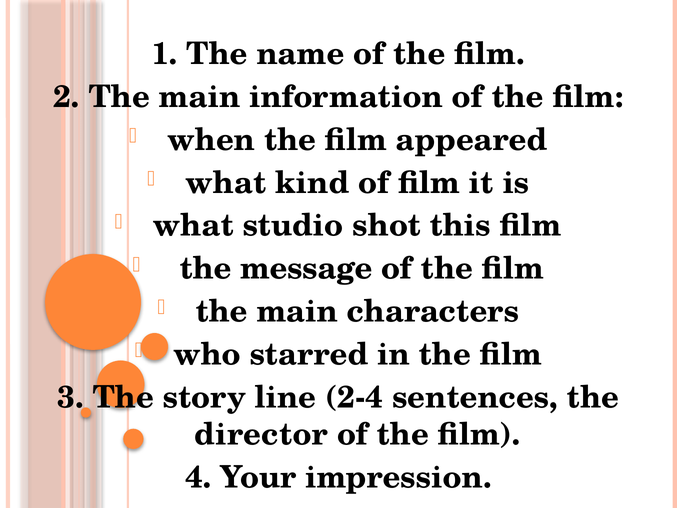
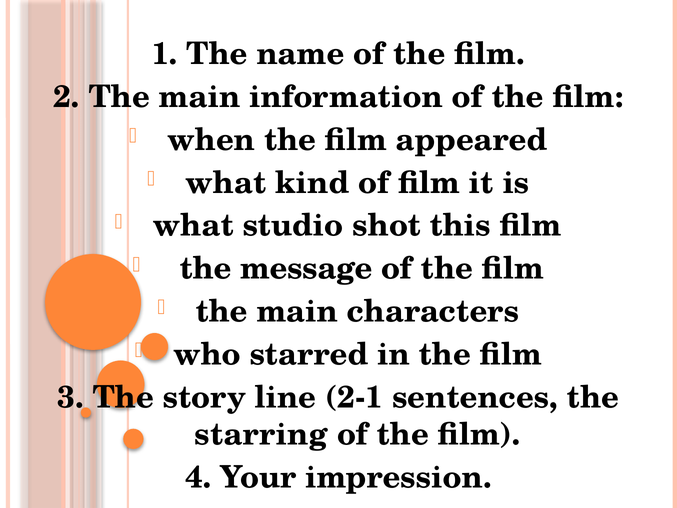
2-4: 2-4 -> 2-1 (354, 397)
director: director -> starring (261, 434)
